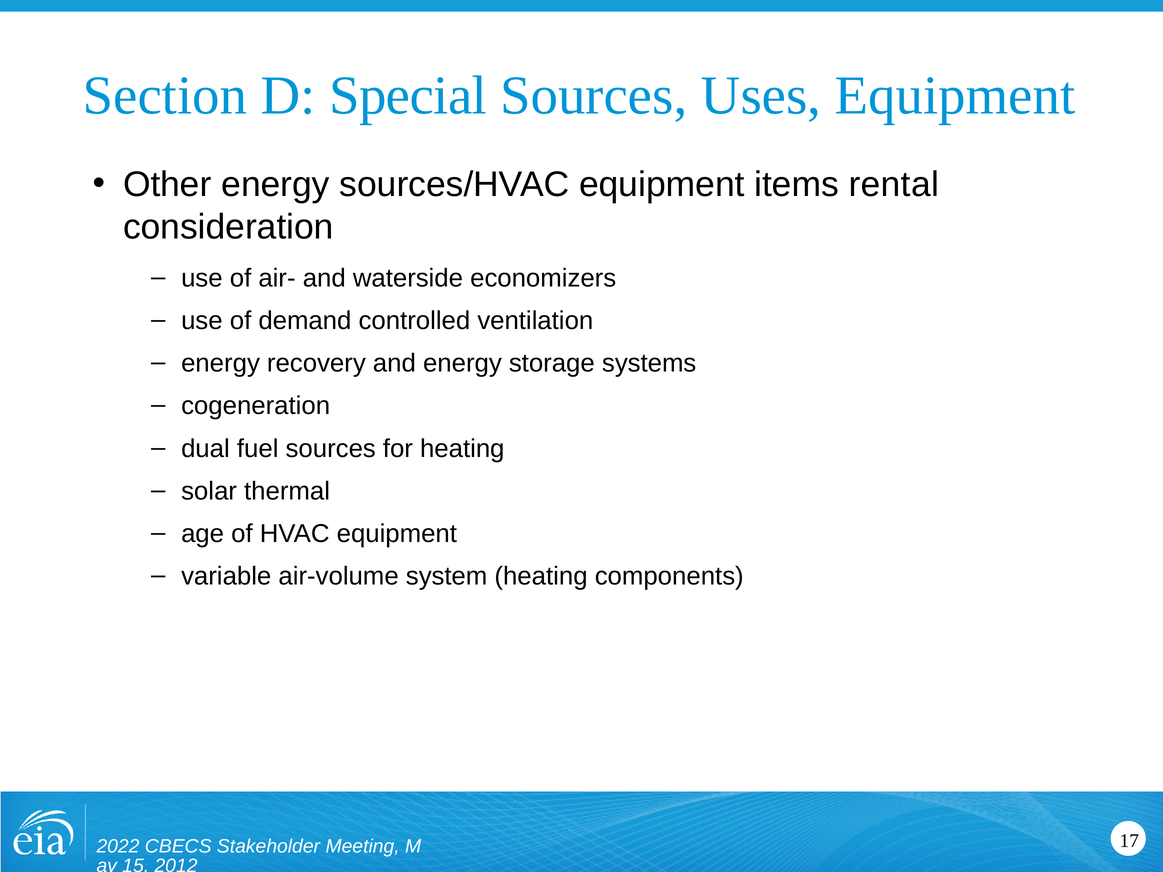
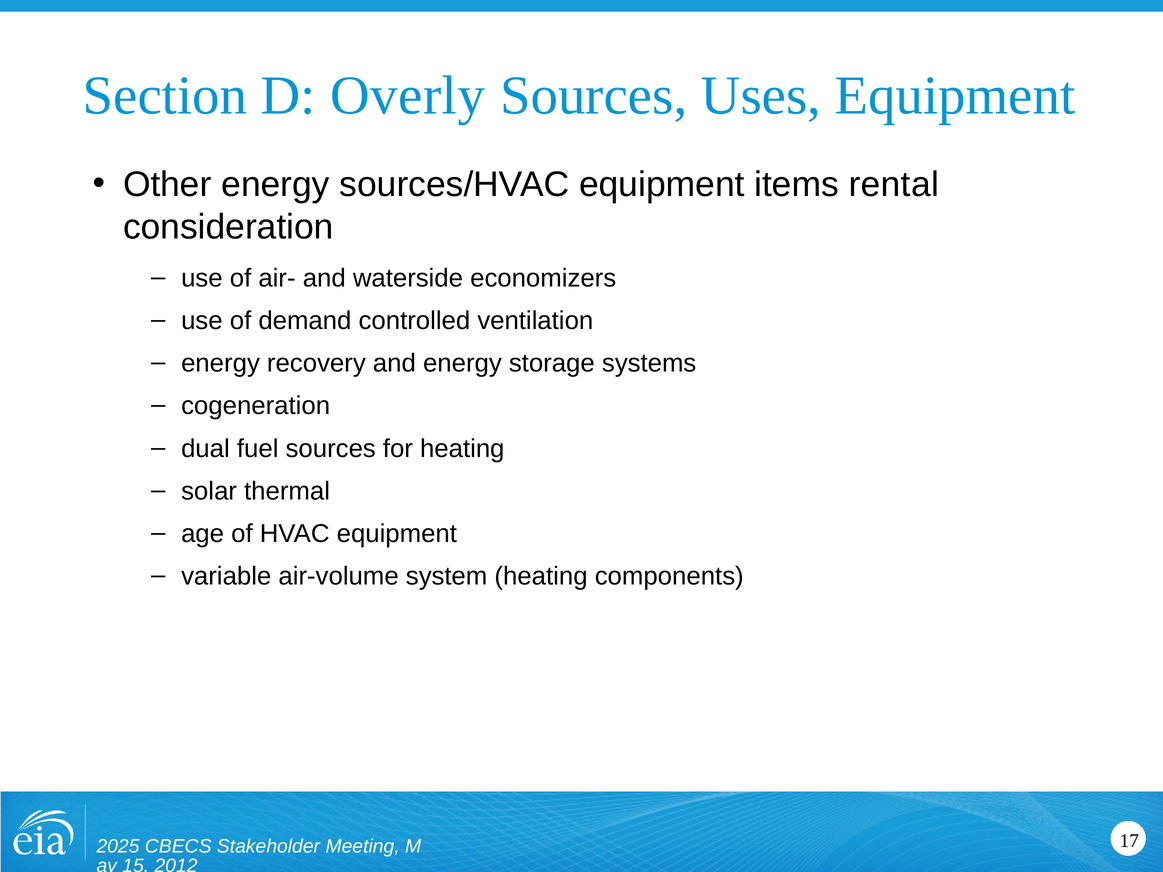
Special: Special -> Overly (408, 96)
2022: 2022 -> 2025 (118, 847)
